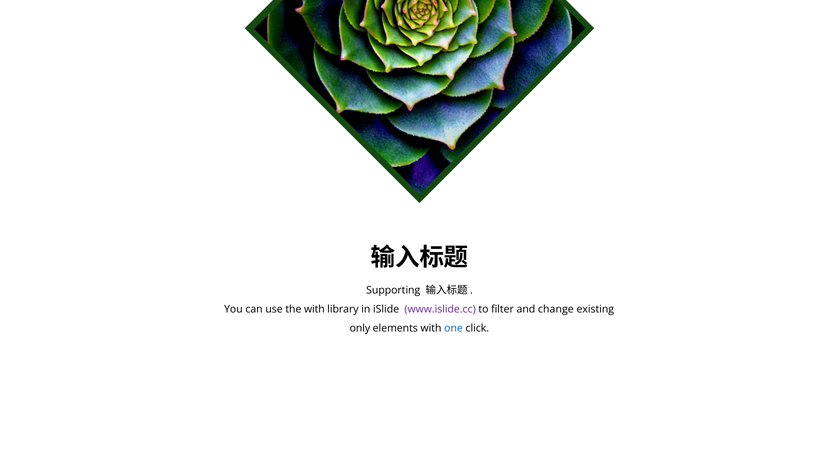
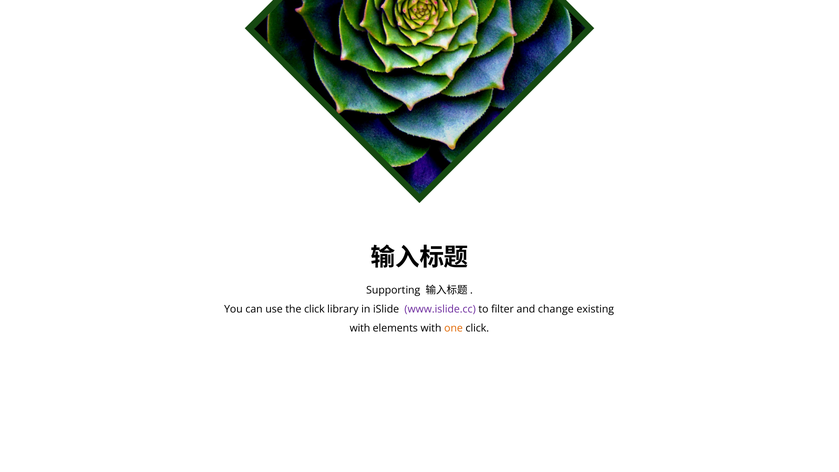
the with: with -> click (314, 309)
only: only -> with (360, 328)
one colour: blue -> orange (454, 328)
